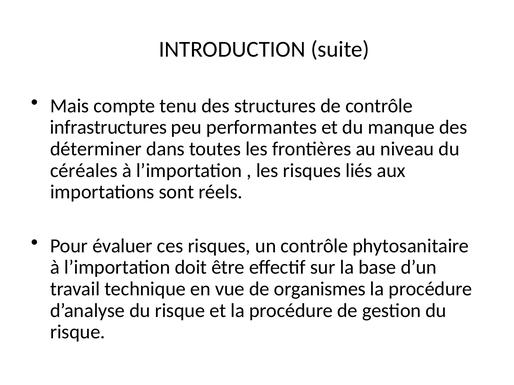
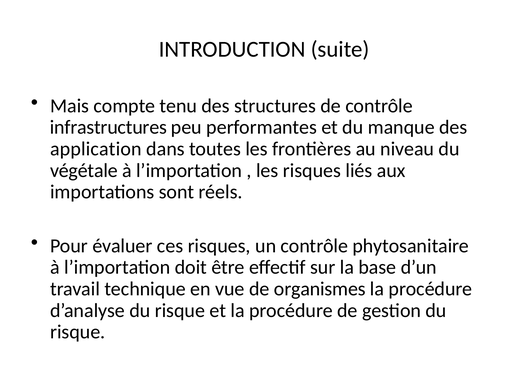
déterminer: déterminer -> application (96, 149)
céréales: céréales -> végétale (84, 171)
